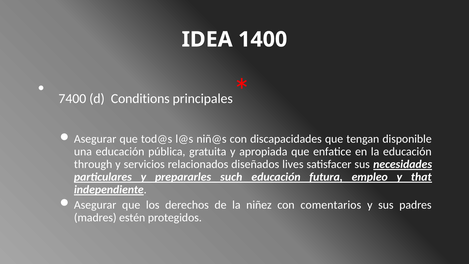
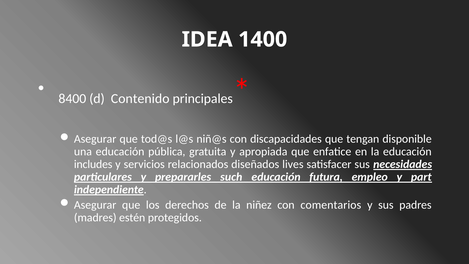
7400: 7400 -> 8400 (72, 98)
Conditions: Conditions -> Contenido (140, 98)
through: through -> includes (93, 164)
that: that -> part (421, 177)
